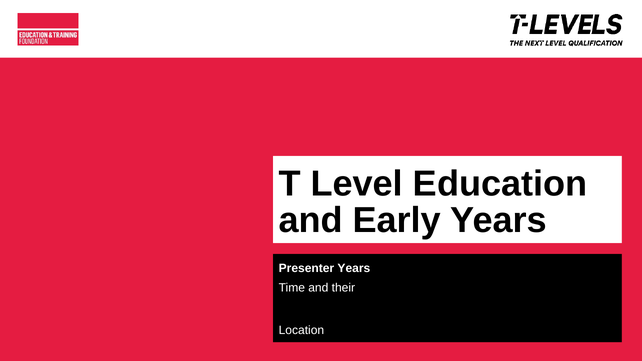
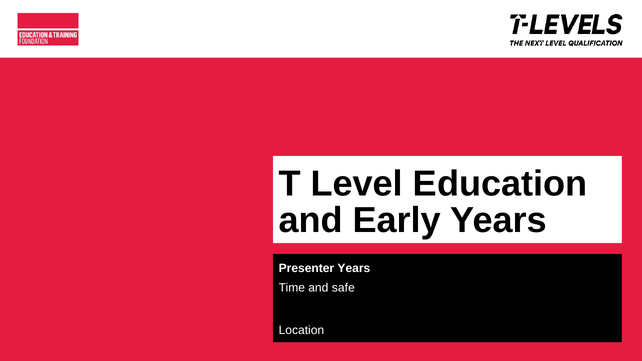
their: their -> safe (343, 288)
